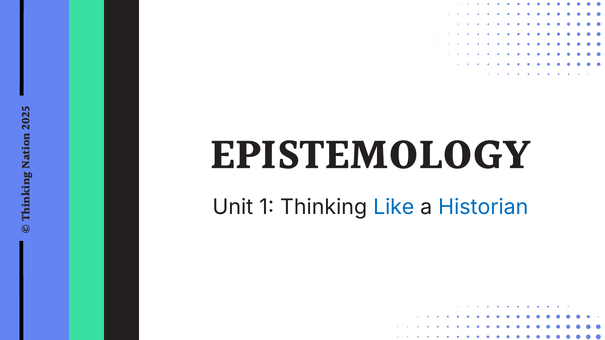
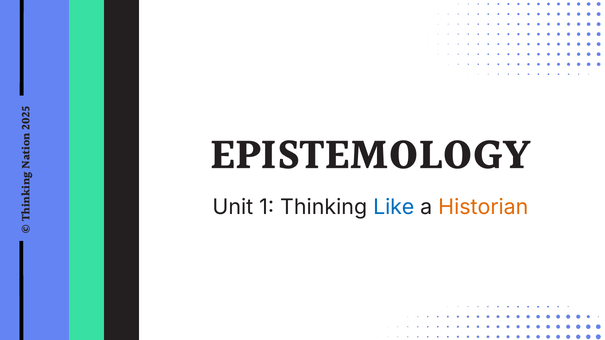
Historian colour: blue -> orange (483, 207)
